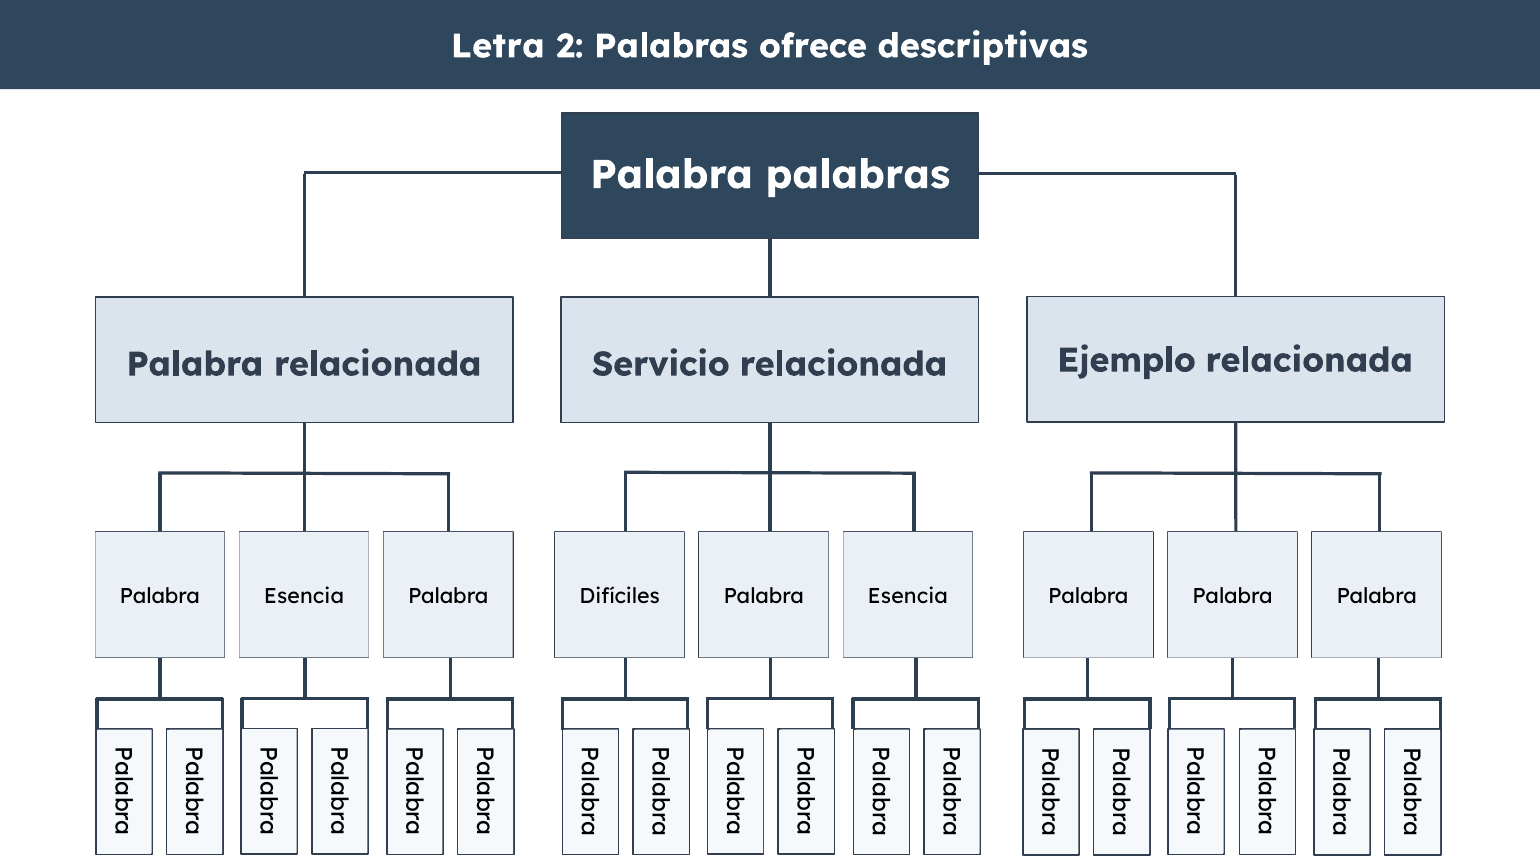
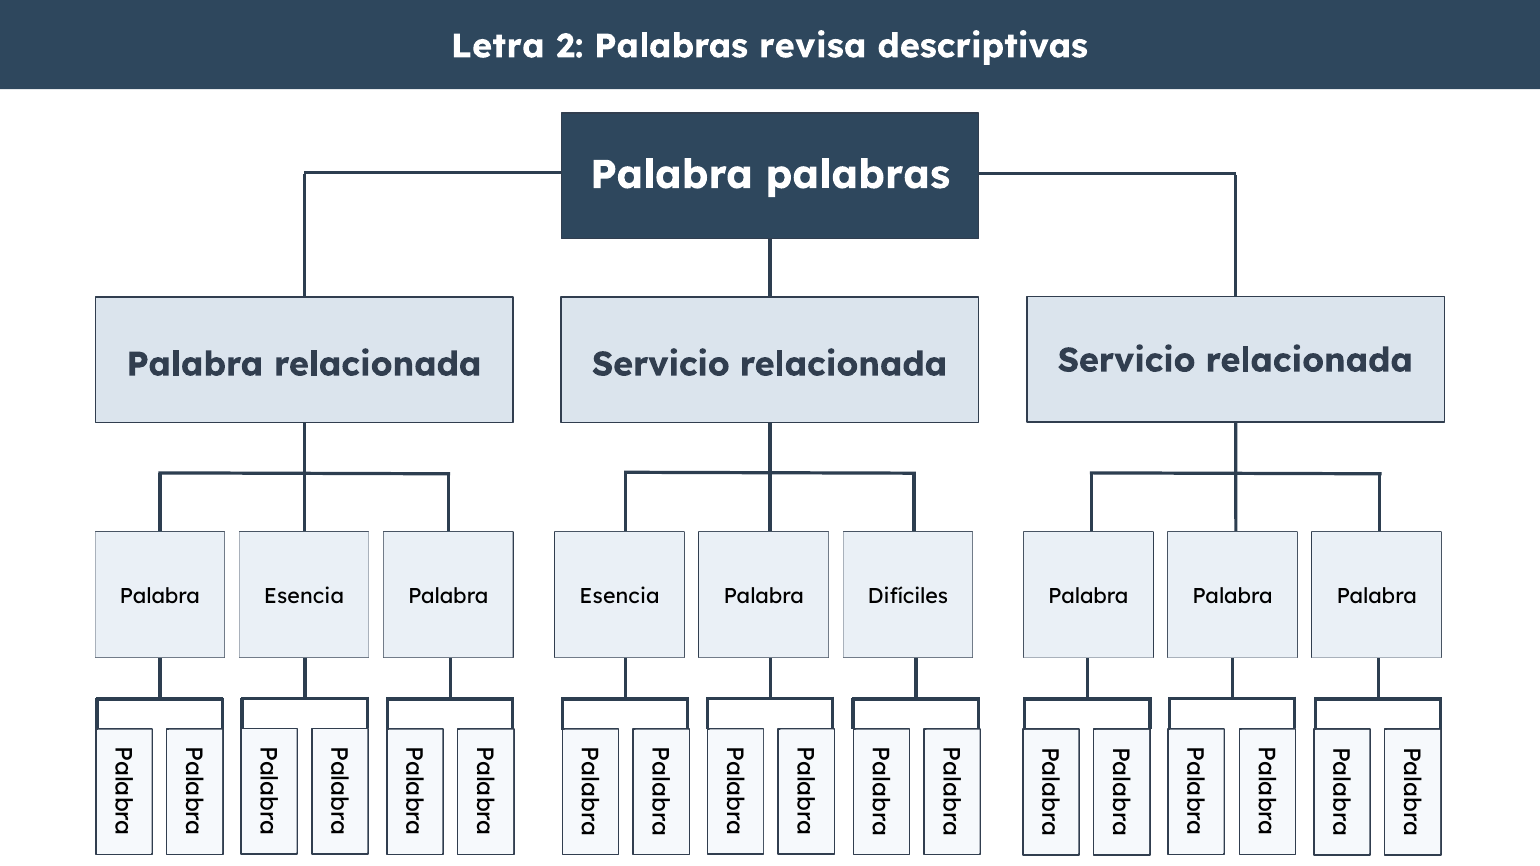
ofrece: ofrece -> revisa (813, 46)
relacionada Ejemplo: Ejemplo -> Servicio (1127, 360)
Difíciles: Difíciles -> Esencia (620, 596)
Esencia: Esencia -> Difíciles (908, 596)
